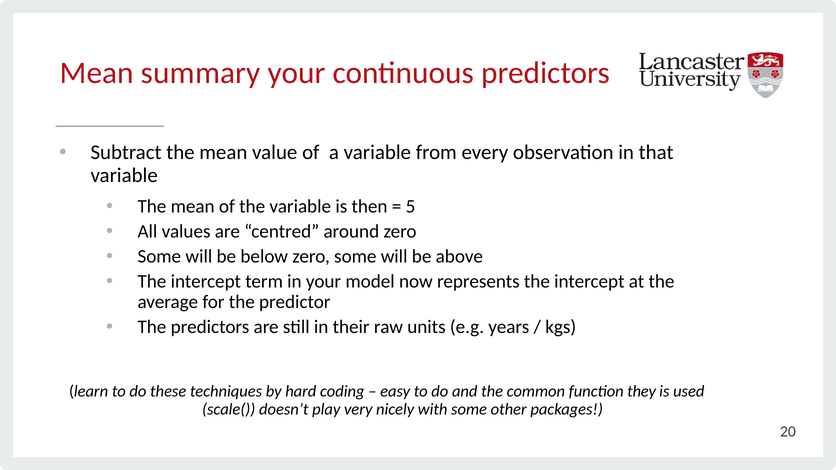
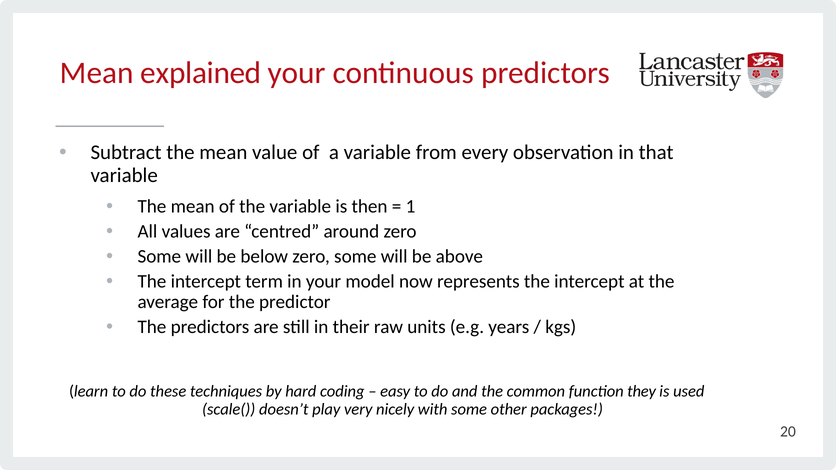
summary: summary -> explained (201, 73)
5: 5 -> 1 (411, 206)
